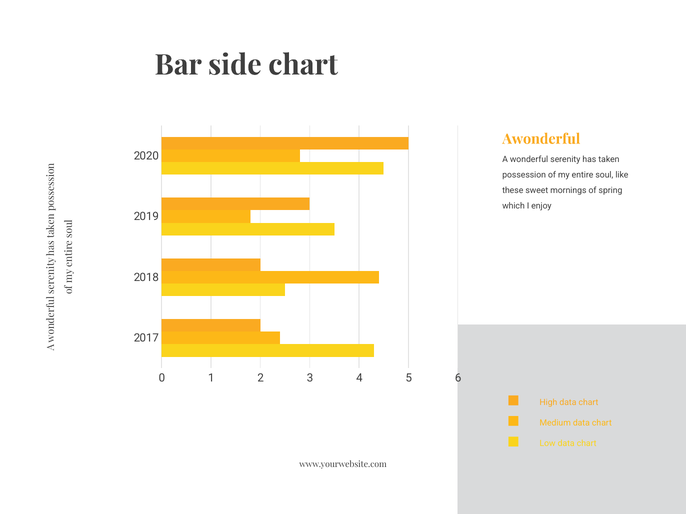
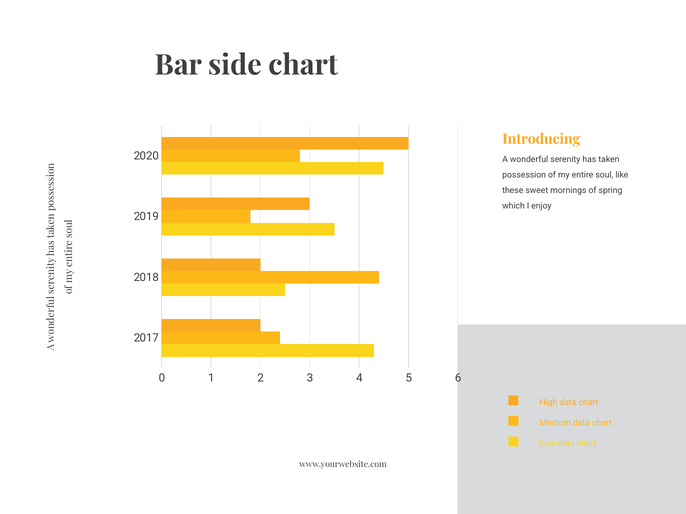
Awonderful: Awonderful -> Introducing (541, 139)
